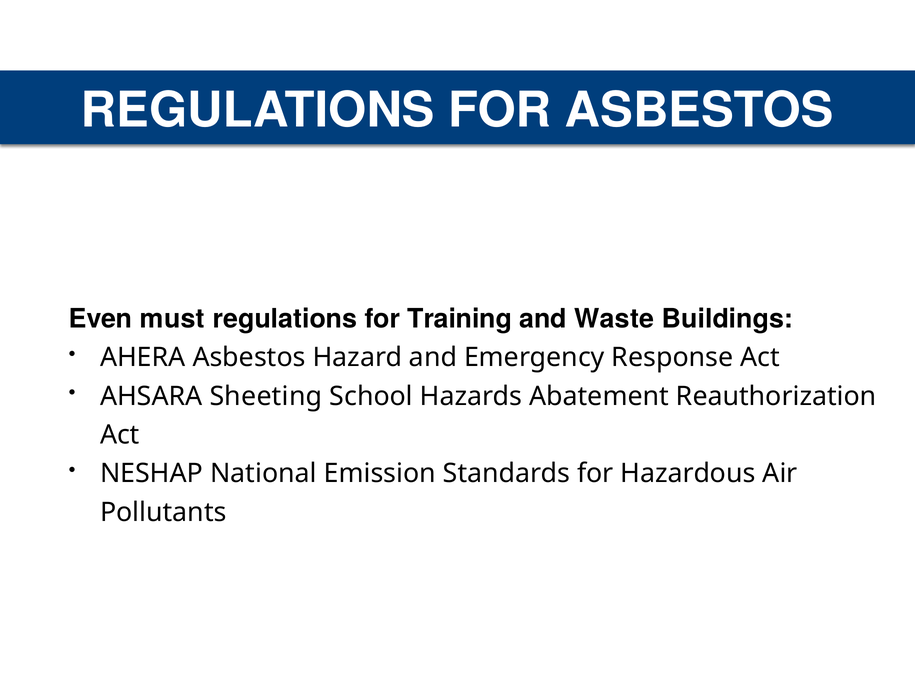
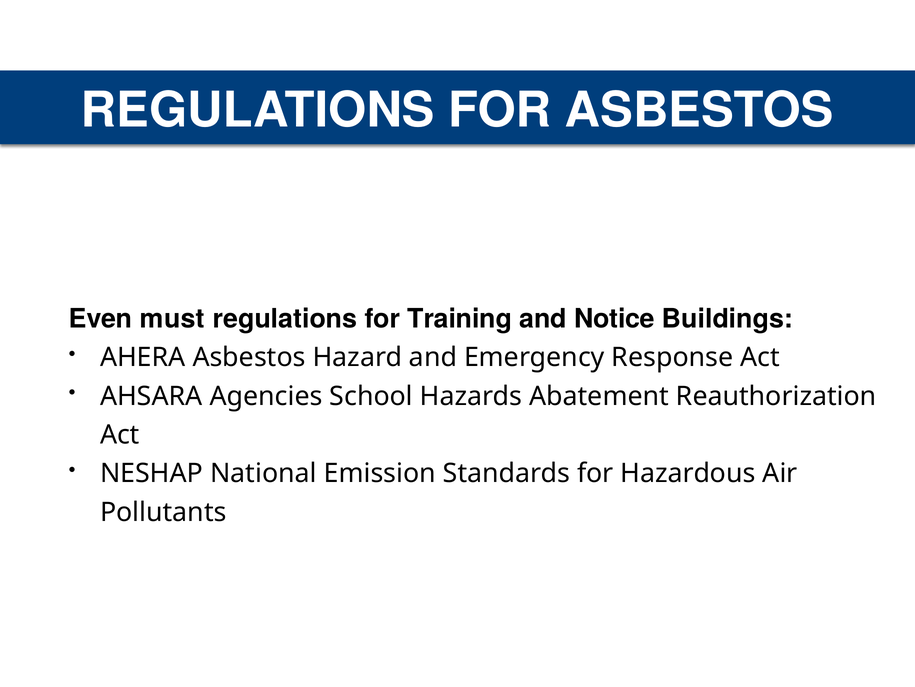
Waste: Waste -> Notice (614, 319)
Sheeting: Sheeting -> Agencies (266, 396)
